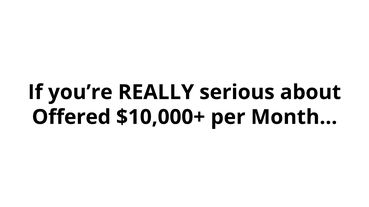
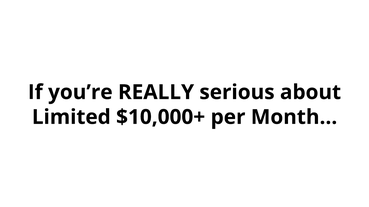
Offered: Offered -> Limited (71, 117)
